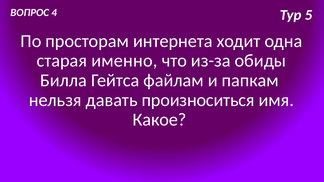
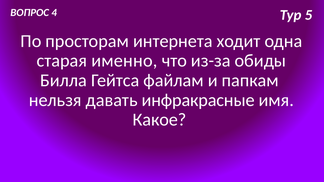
произноситься: произноситься -> инфракрасные (198, 100)
